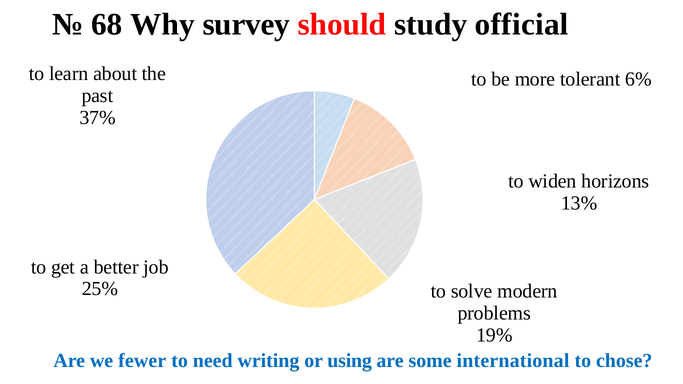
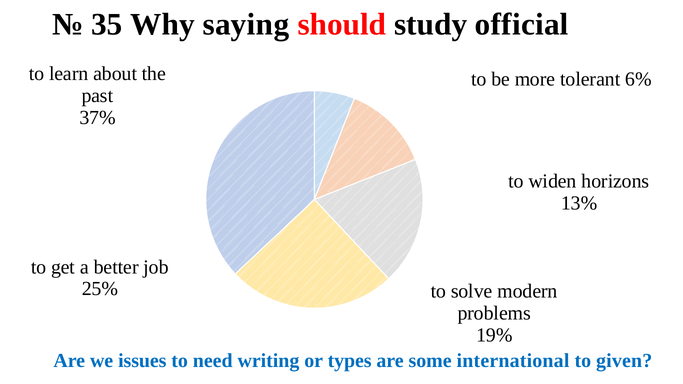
68: 68 -> 35 (107, 25)
survey: survey -> saying (246, 25)
fewer: fewer -> issues (142, 361)
using: using -> types (350, 361)
chose: chose -> given (624, 361)
